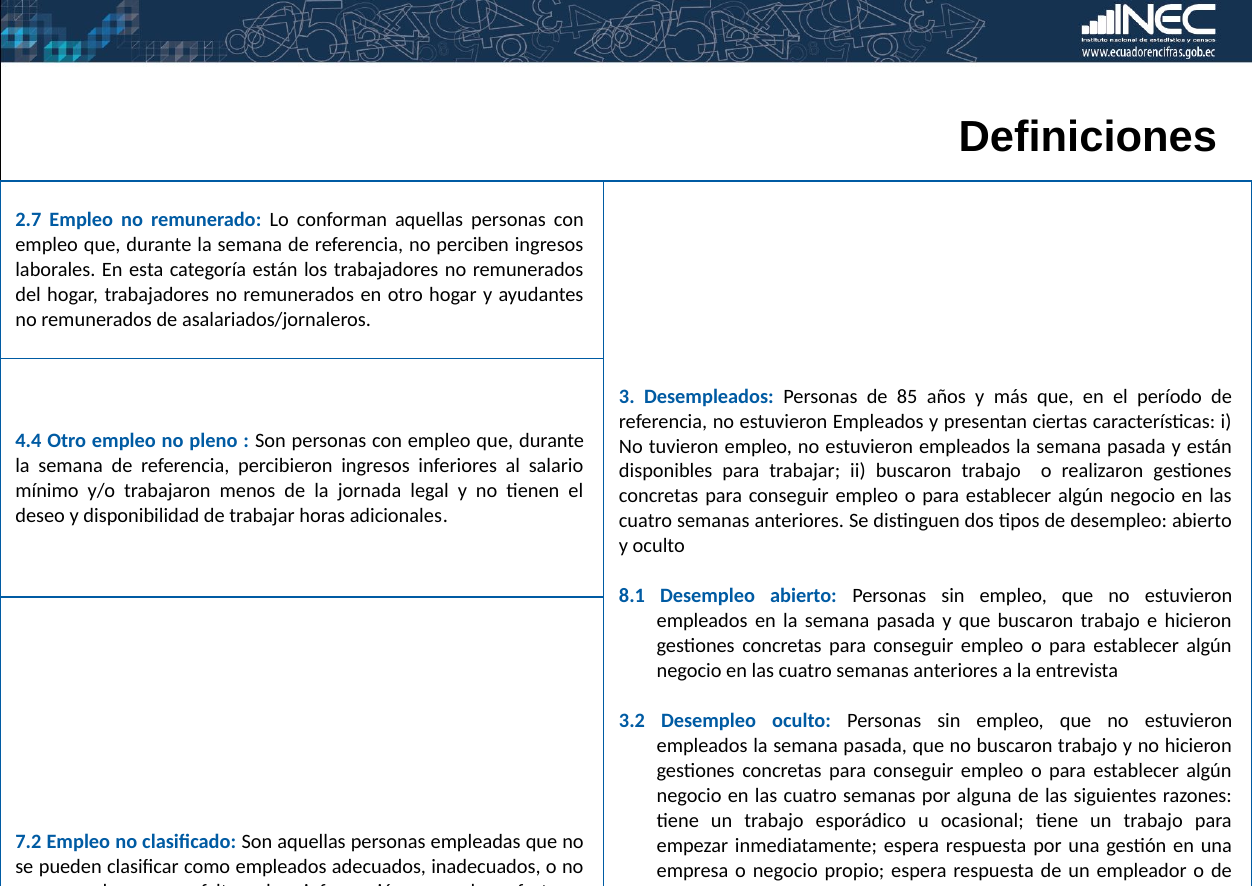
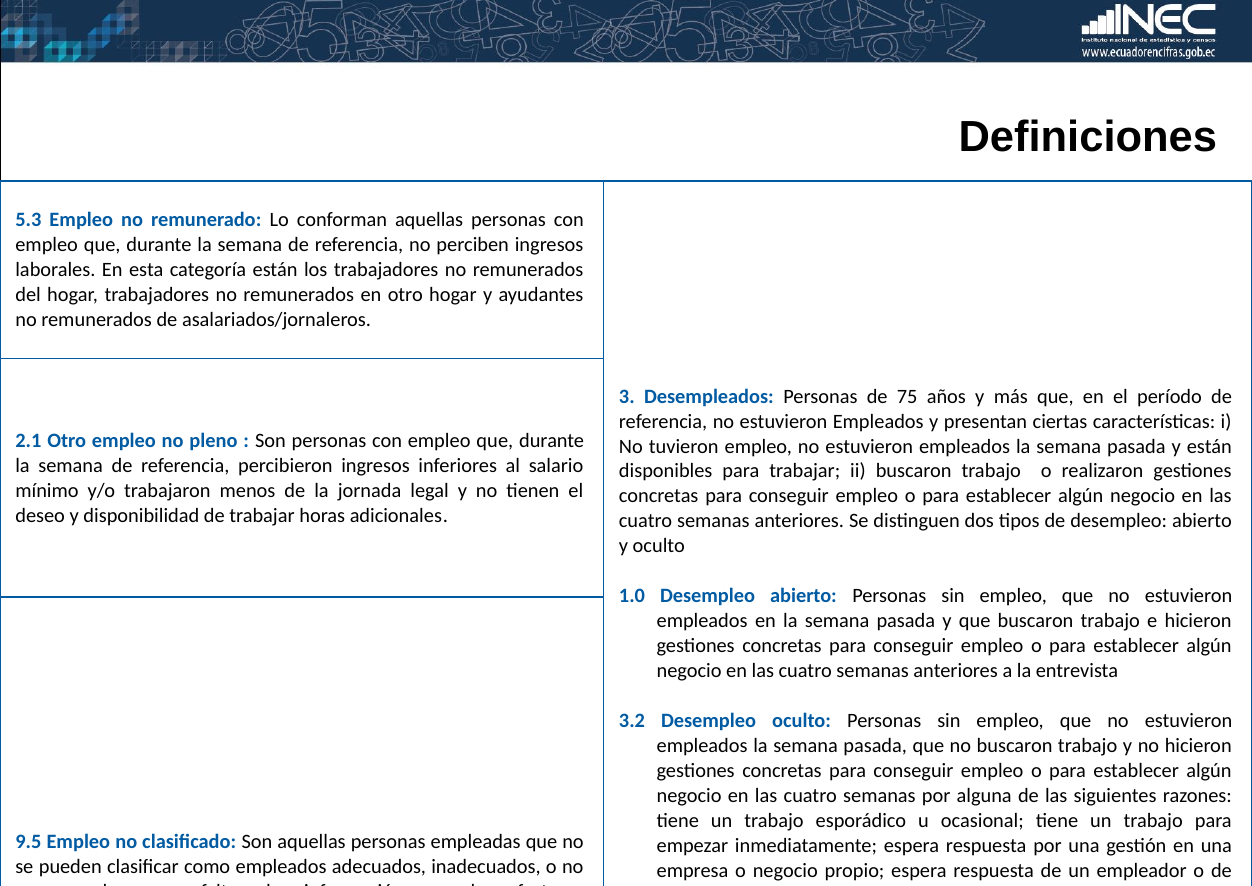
2.7: 2.7 -> 5.3 (28, 220)
85: 85 -> 75 (907, 396)
4.4: 4.4 -> 2.1 (28, 441)
8.1: 8.1 -> 1.0 (632, 596)
7.2: 7.2 -> 9.5 (28, 841)
